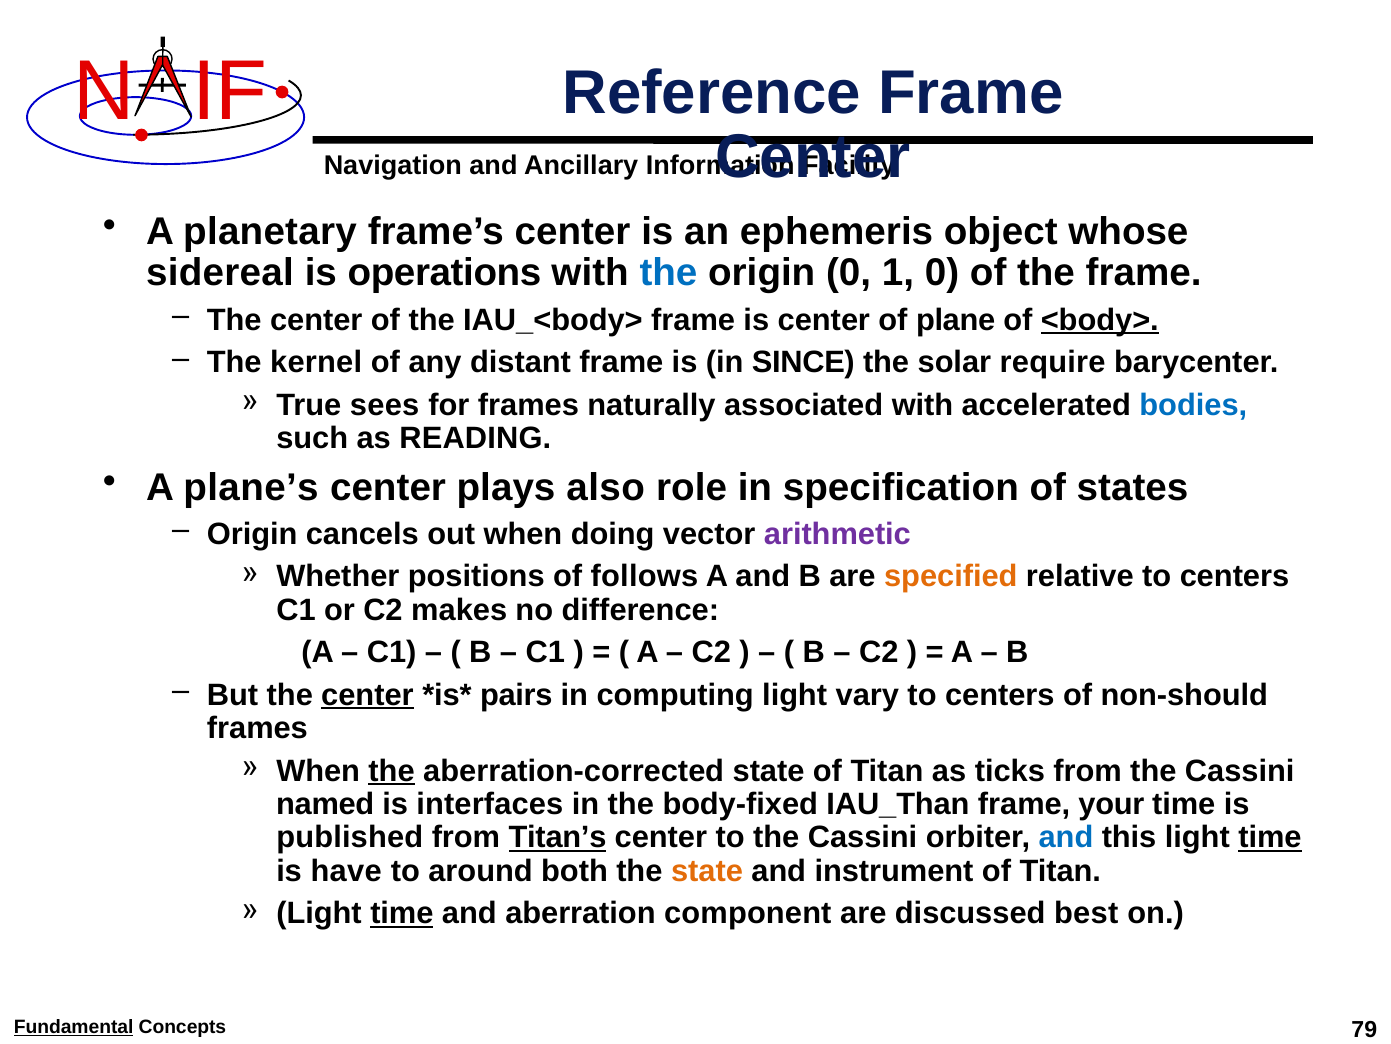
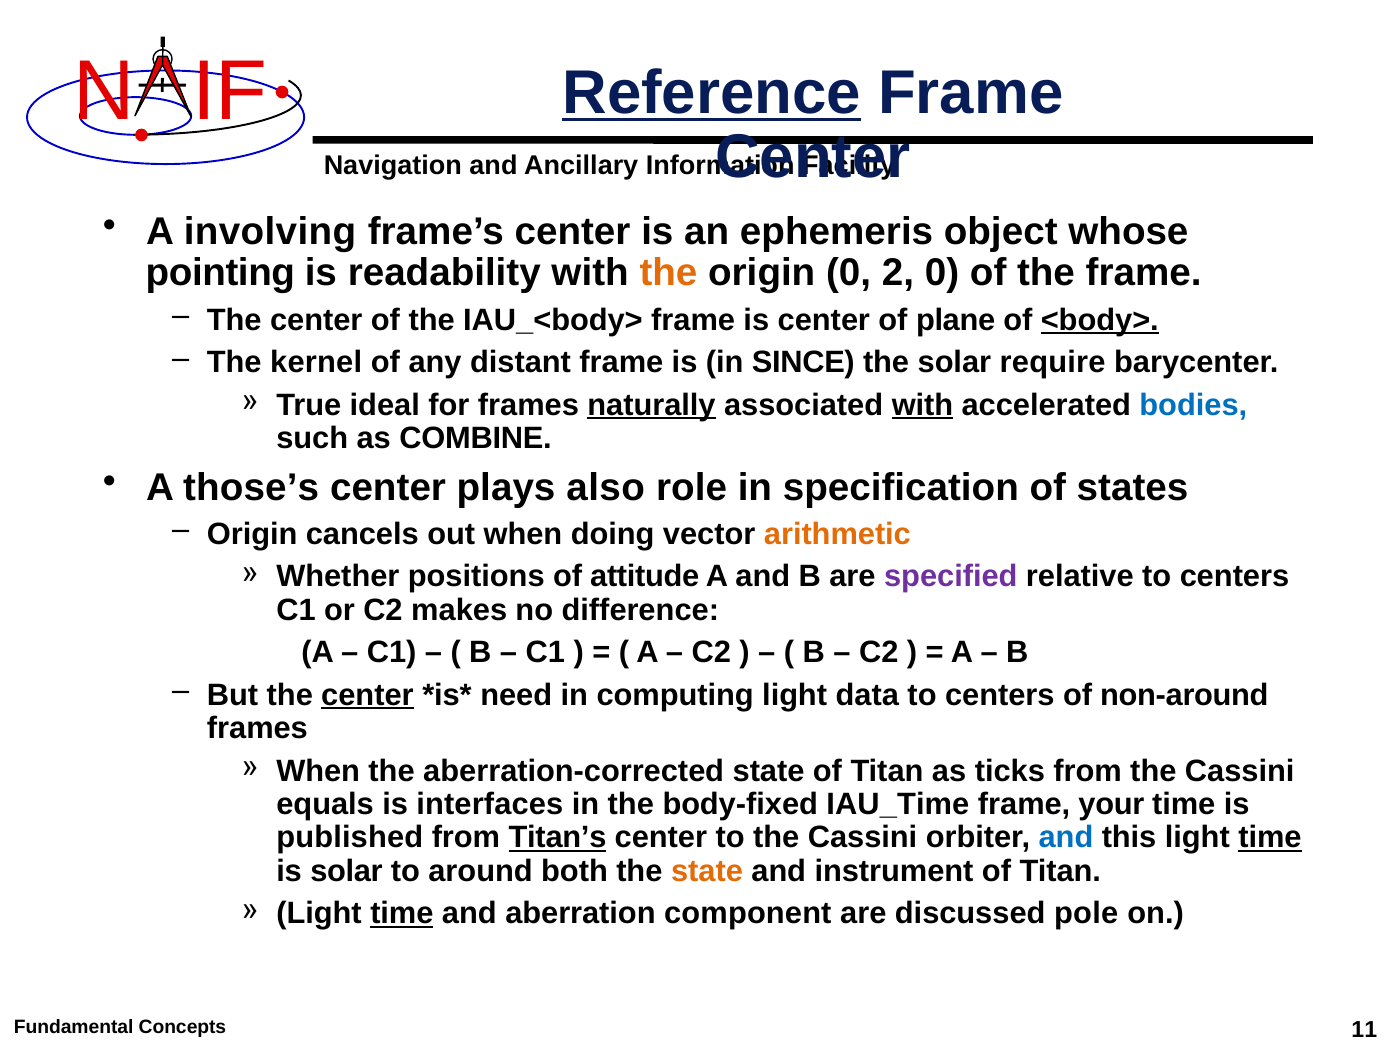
Reference underline: none -> present (712, 93)
planetary: planetary -> involving (270, 231)
sidereal: sidereal -> pointing (220, 273)
operations: operations -> readability (444, 273)
the colour: blue -> orange (669, 273)
1: 1 -> 2 (898, 273)
sees: sees -> ideal (385, 405)
naturally underline: none -> present (652, 405)
with underline: none -> present (922, 405)
READING: READING -> COMBINE (476, 438)
plane’s: plane’s -> those’s (251, 487)
arithmetic colour: purple -> orange (837, 534)
follows: follows -> attitude (645, 577)
specified colour: orange -> purple (951, 577)
pairs: pairs -> need (516, 695)
vary: vary -> data (867, 695)
non-should: non-should -> non-around (1184, 695)
the underline: present -> none (392, 771)
named: named -> equals (325, 804)
IAU_Than: IAU_Than -> IAU_Time (898, 804)
is have: have -> solar (347, 871)
best: best -> pole (1086, 913)
Fundamental underline: present -> none (74, 1027)
79: 79 -> 11 (1364, 1030)
